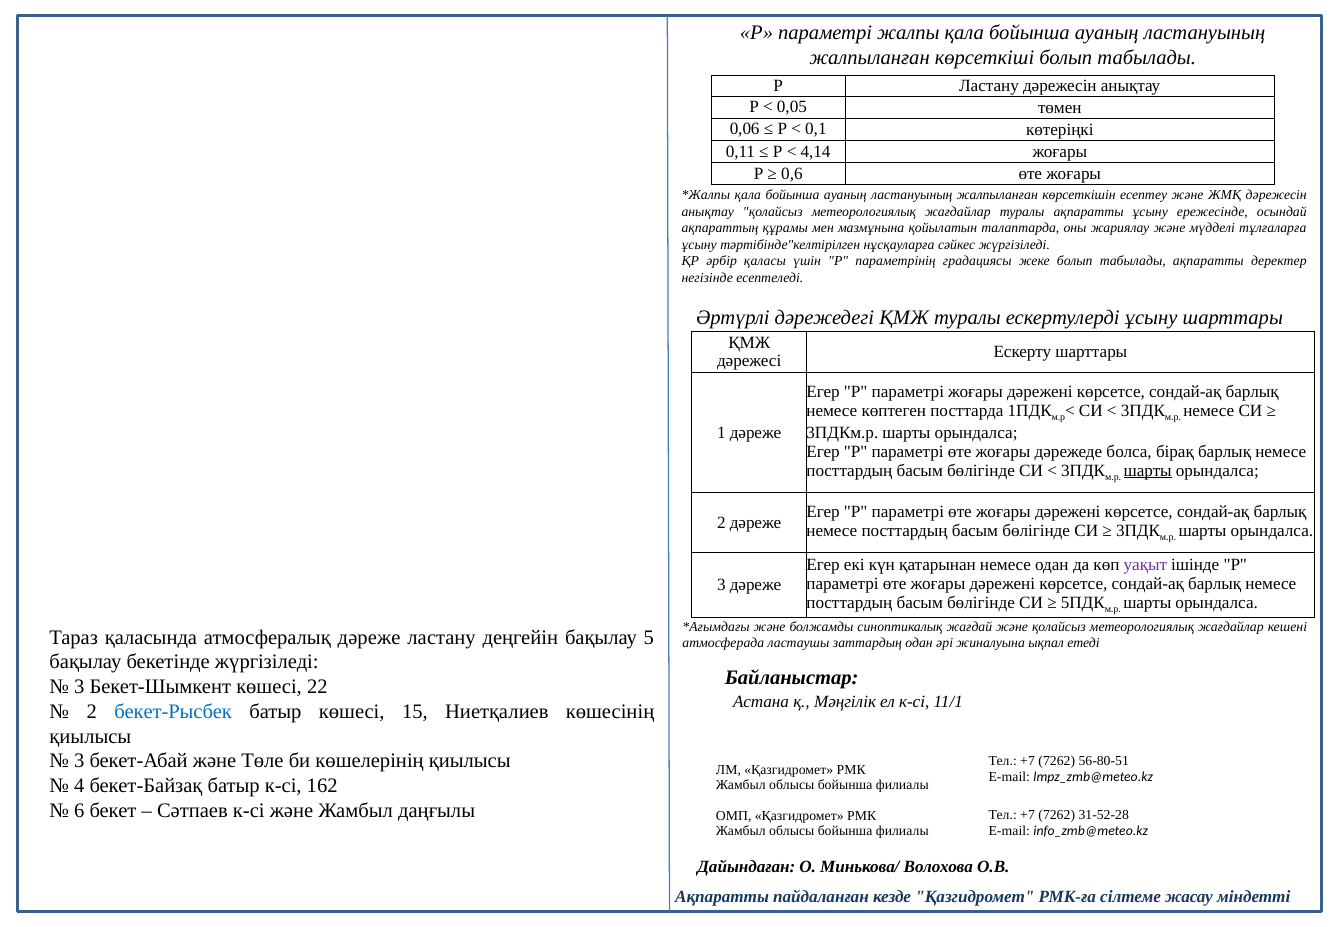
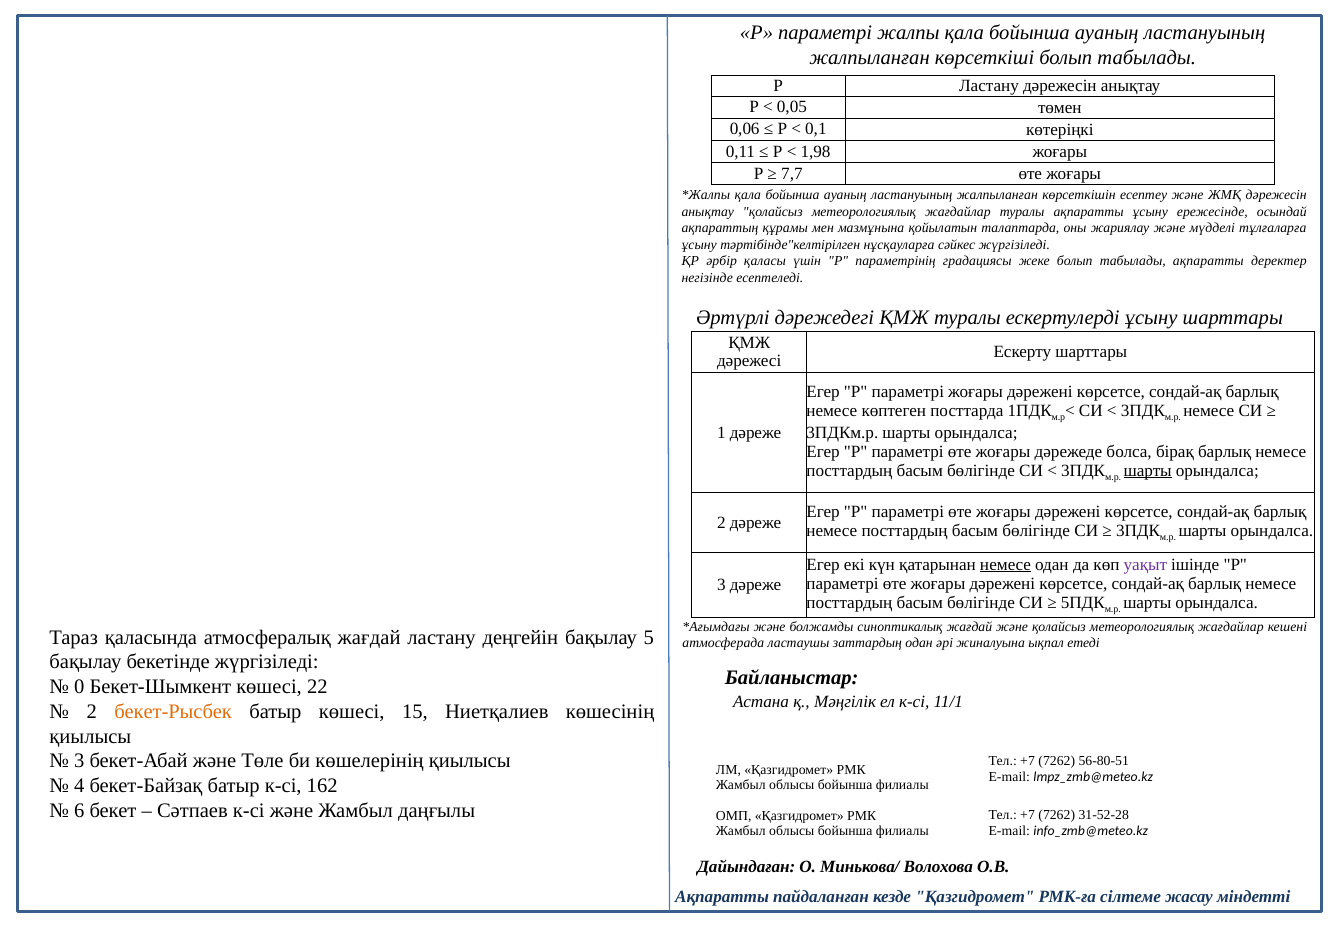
4,14: 4,14 -> 1,98 (816, 151)
0,6: 0,6 -> 7,7 (792, 174)
немесе underline: none -> present (1005, 565)
атмосфералық дәреже: дәреже -> жағдай (369, 637)
3: 3 -> 0 (79, 687)
бекет-Рысбек colour: blue -> orange (173, 712)
